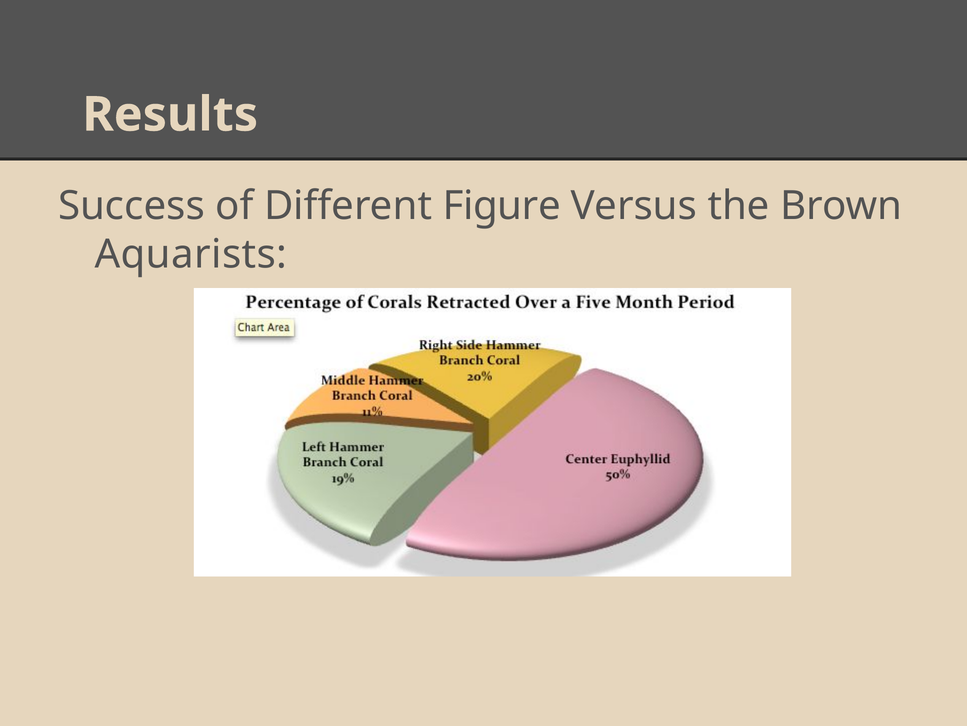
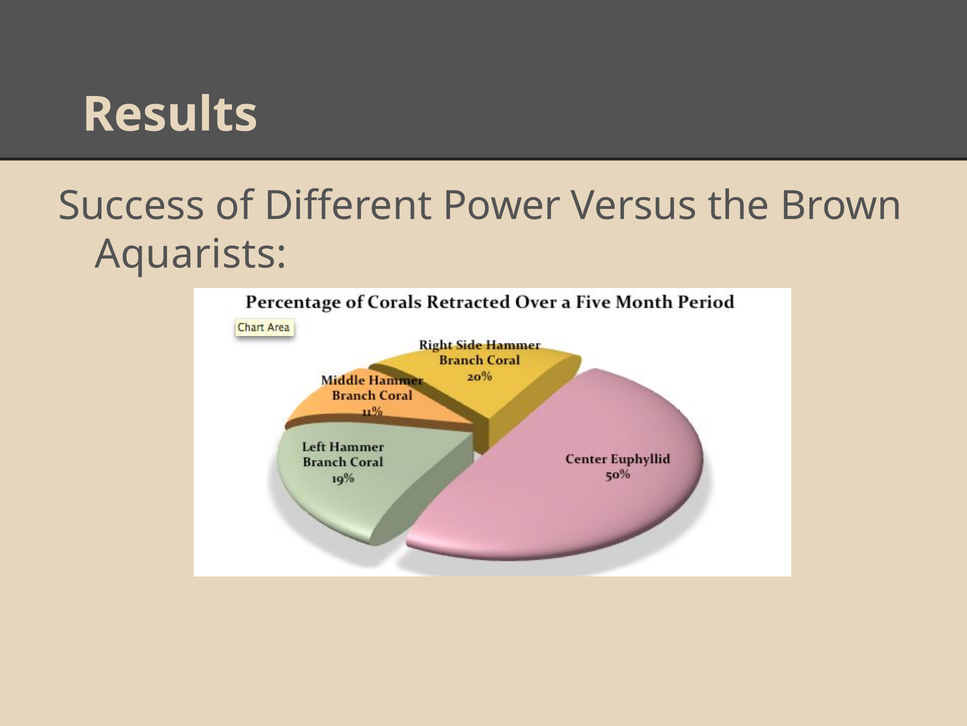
Different Figure: Figure -> Power (502, 206)
